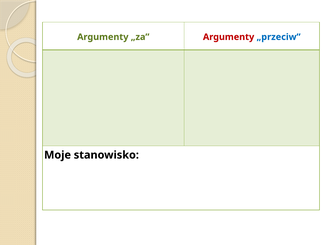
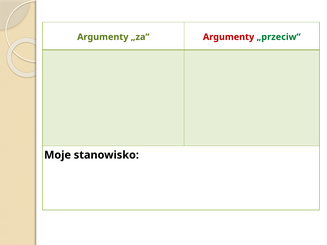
„przeciw colour: blue -> green (279, 37)
